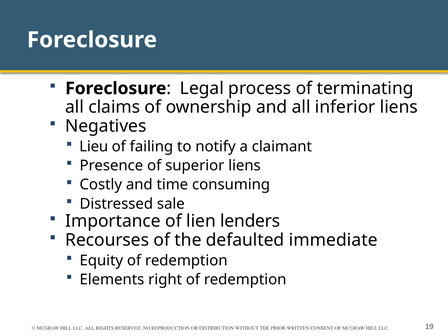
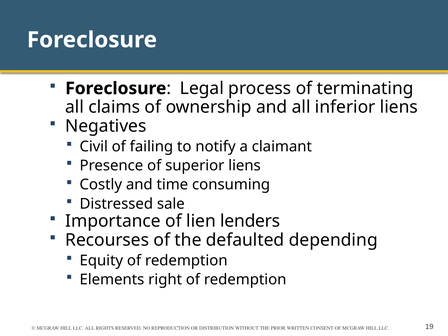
Lieu: Lieu -> Civil (94, 146)
immediate: immediate -> depending (333, 240)
